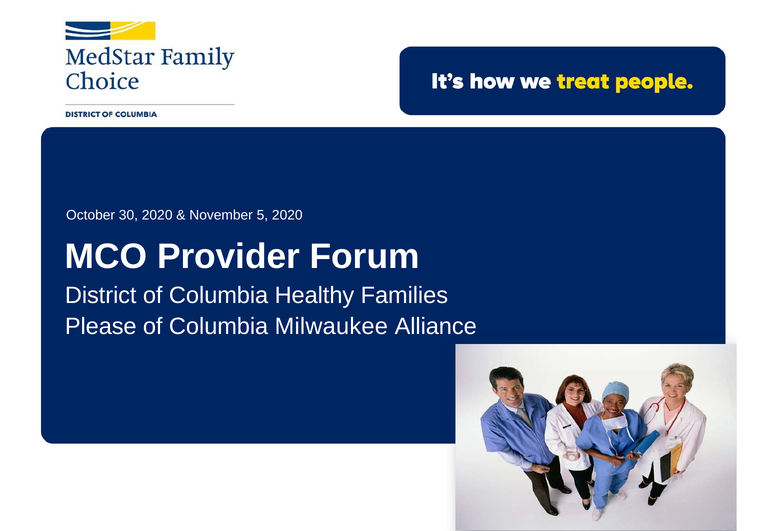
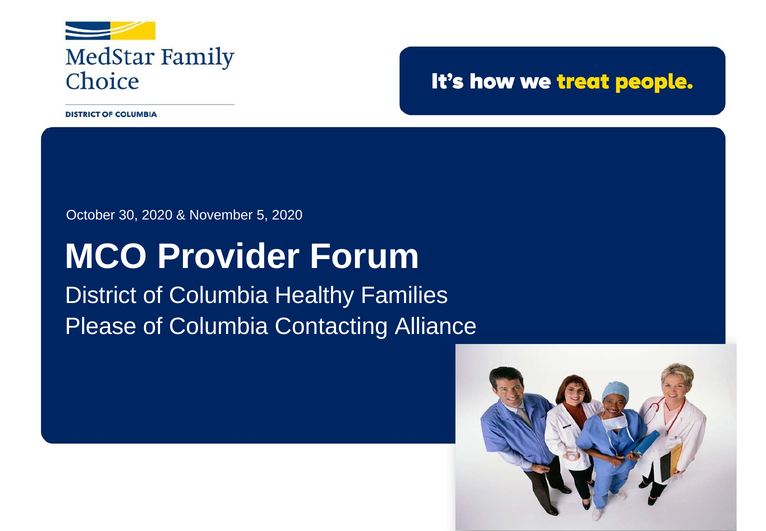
Milwaukee: Milwaukee -> Contacting (331, 326)
